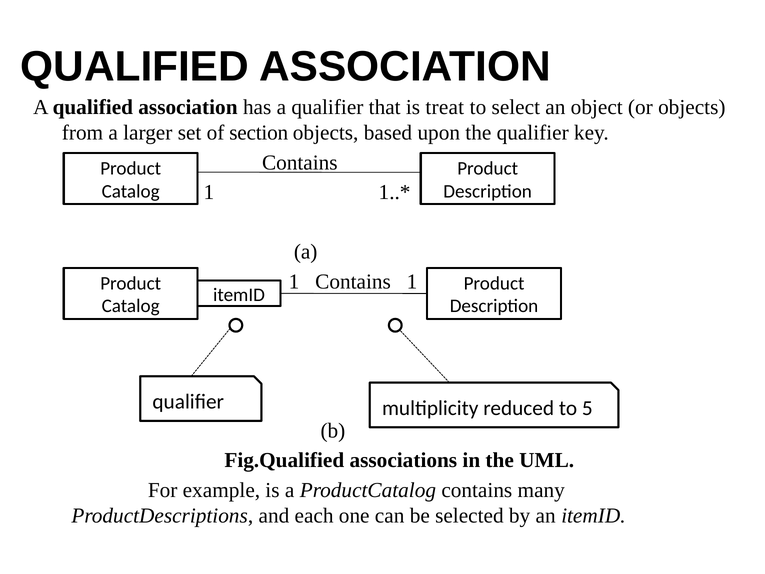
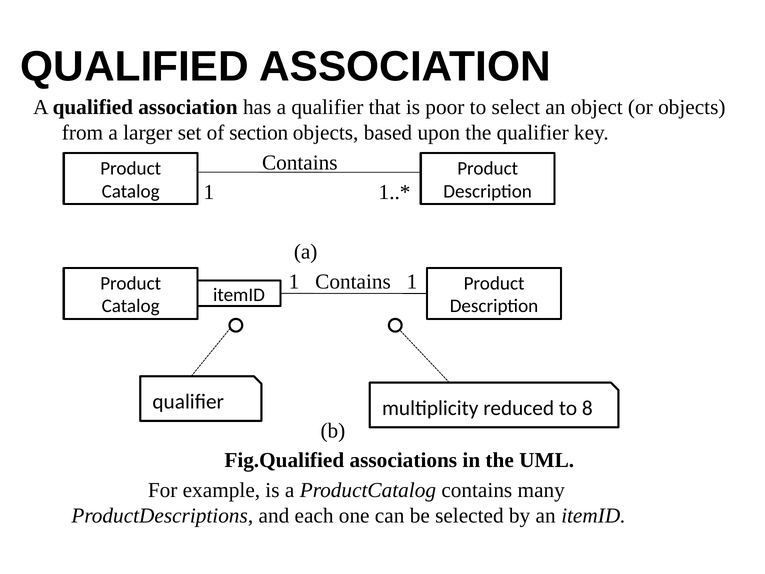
treat: treat -> poor (445, 107)
5: 5 -> 8 (587, 408)
